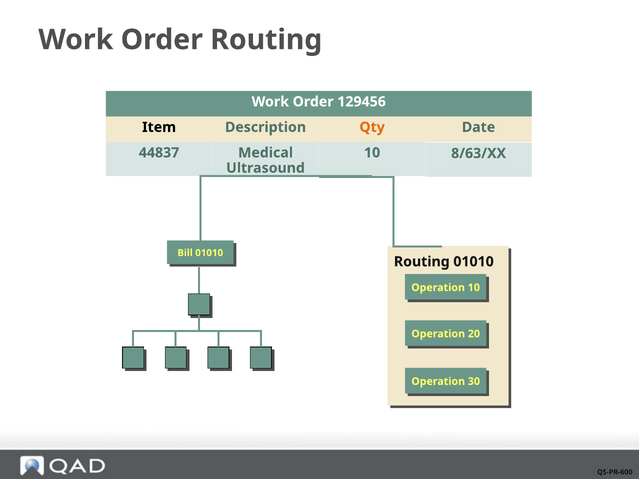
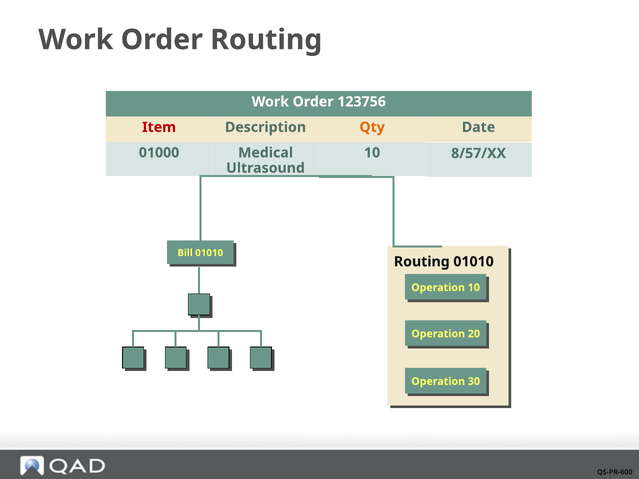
129456: 129456 -> 123756 (362, 102)
Item colour: black -> red (159, 127)
44837: 44837 -> 01000 (159, 153)
8/63/XX: 8/63/XX -> 8/57/XX (479, 153)
